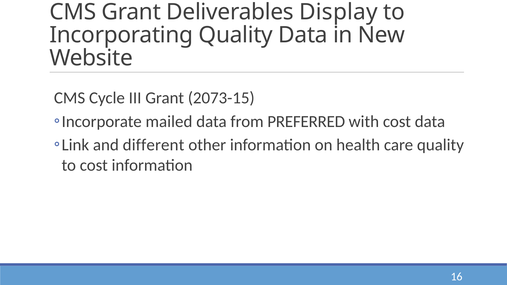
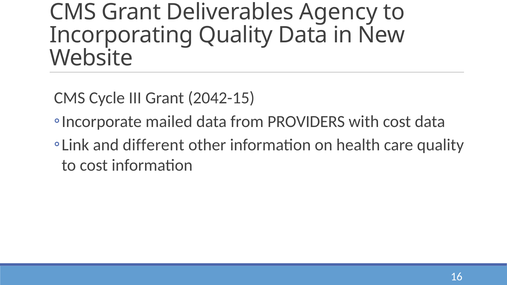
Display: Display -> Agency (338, 12)
2073-15: 2073-15 -> 2042-15 (221, 98)
PREFERRED: PREFERRED -> PROVIDERS (306, 122)
